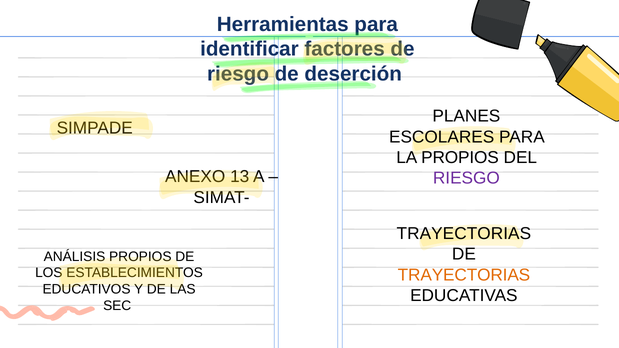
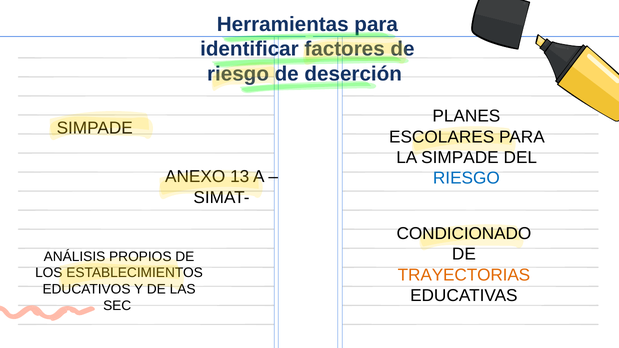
LA PROPIOS: PROPIOS -> SIMPADE (460, 158)
RIESGO colour: purple -> blue (466, 178)
TRAYECTORIAS: TRAYECTORIAS -> CONDICIONADO (464, 234)
